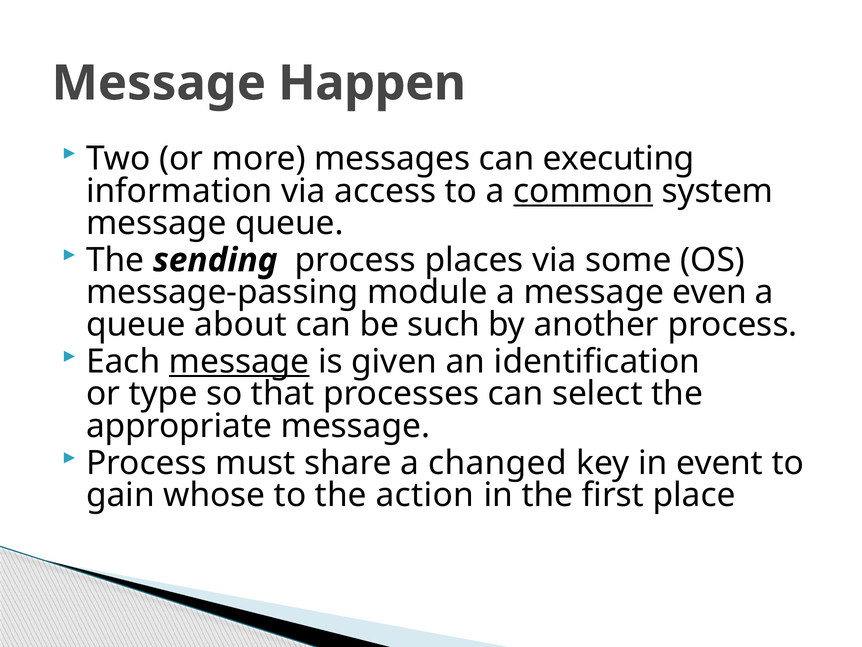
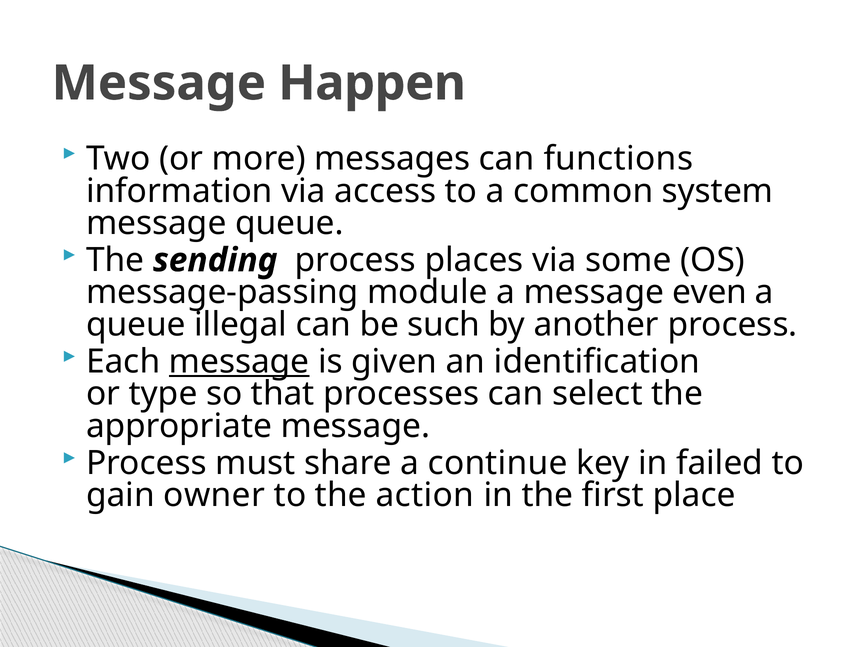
executing: executing -> functions (618, 159)
common underline: present -> none (583, 191)
about: about -> illegal (241, 324)
changed: changed -> continue (498, 463)
event: event -> failed (720, 463)
whose: whose -> owner (214, 495)
